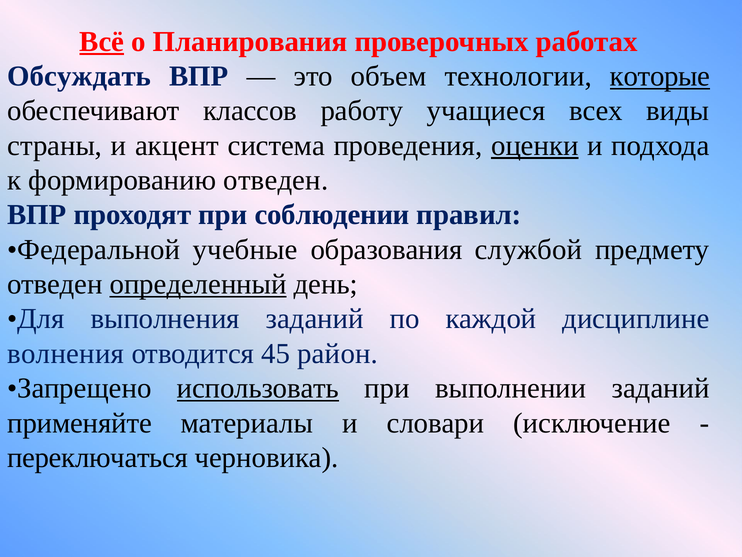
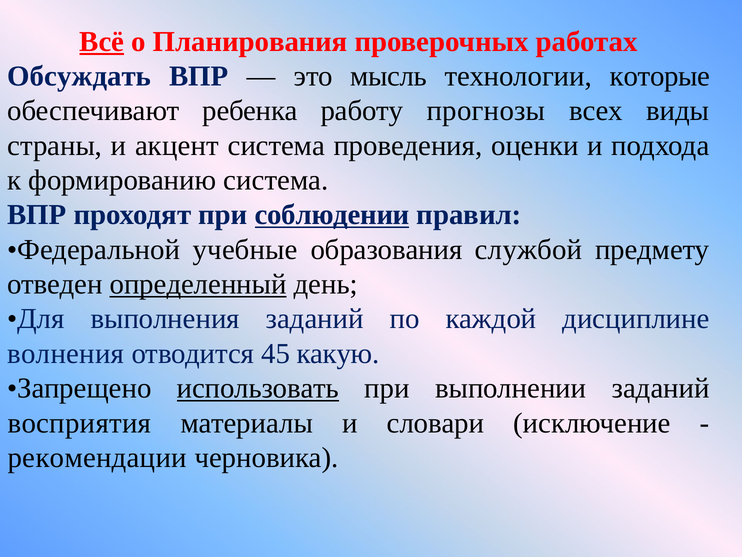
объем: объем -> мысль (389, 76)
которые underline: present -> none (660, 76)
классов: классов -> ребенка (250, 111)
учащиеся: учащиеся -> прогнозы (486, 111)
оценки underline: present -> none (535, 145)
формированию отведен: отведен -> система (276, 180)
соблюдении underline: none -> present (332, 215)
район: район -> какую (338, 353)
применяйте: применяйте -> восприятия (79, 423)
переключаться: переключаться -> рекомендации (97, 457)
